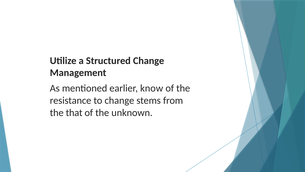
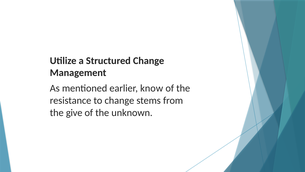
that: that -> give (74, 112)
